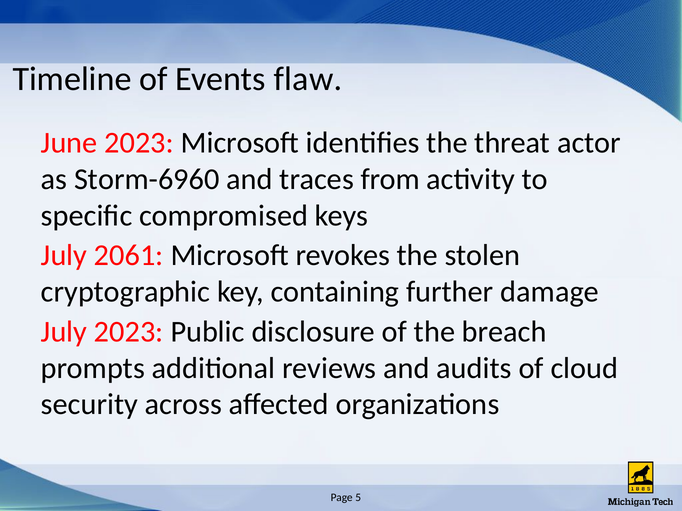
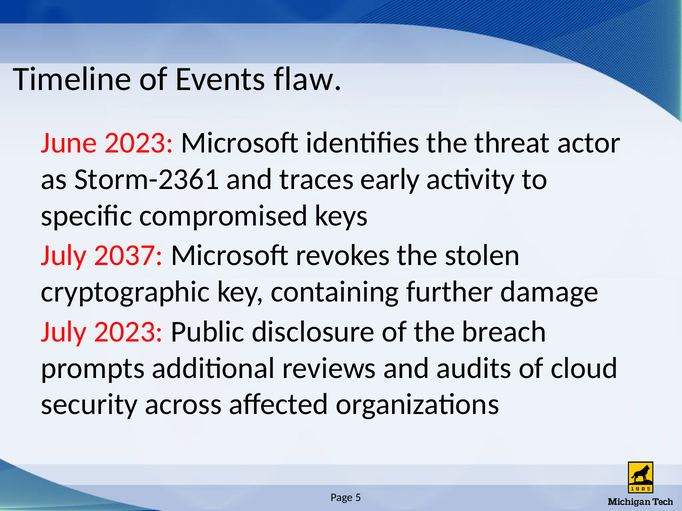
Storm-6960: Storm-6960 -> Storm-2361 (147, 180)
from: from -> early (390, 180)
2061: 2061 -> 2037 (129, 256)
